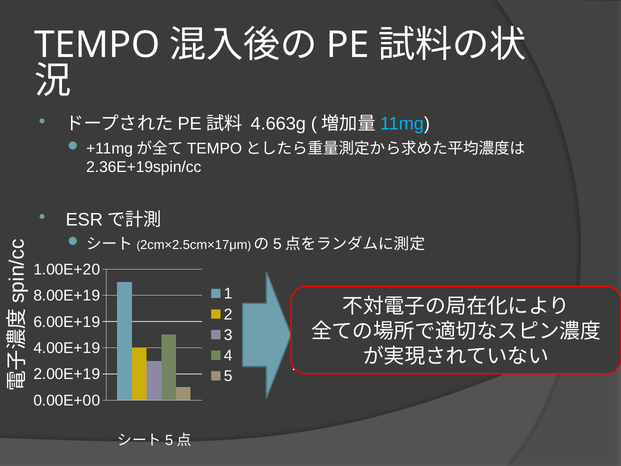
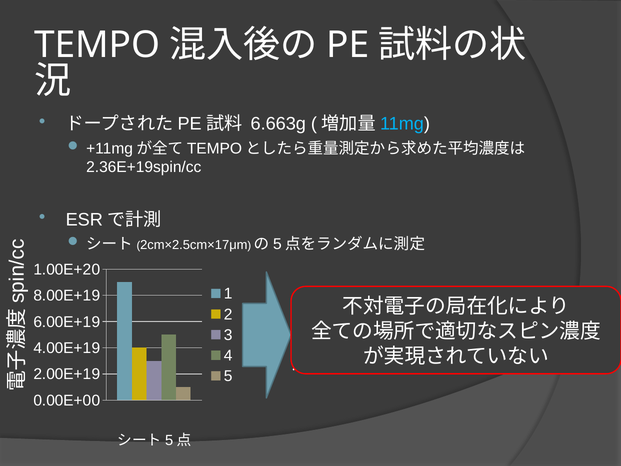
4.663g: 4.663g -> 6.663g (278, 124)
